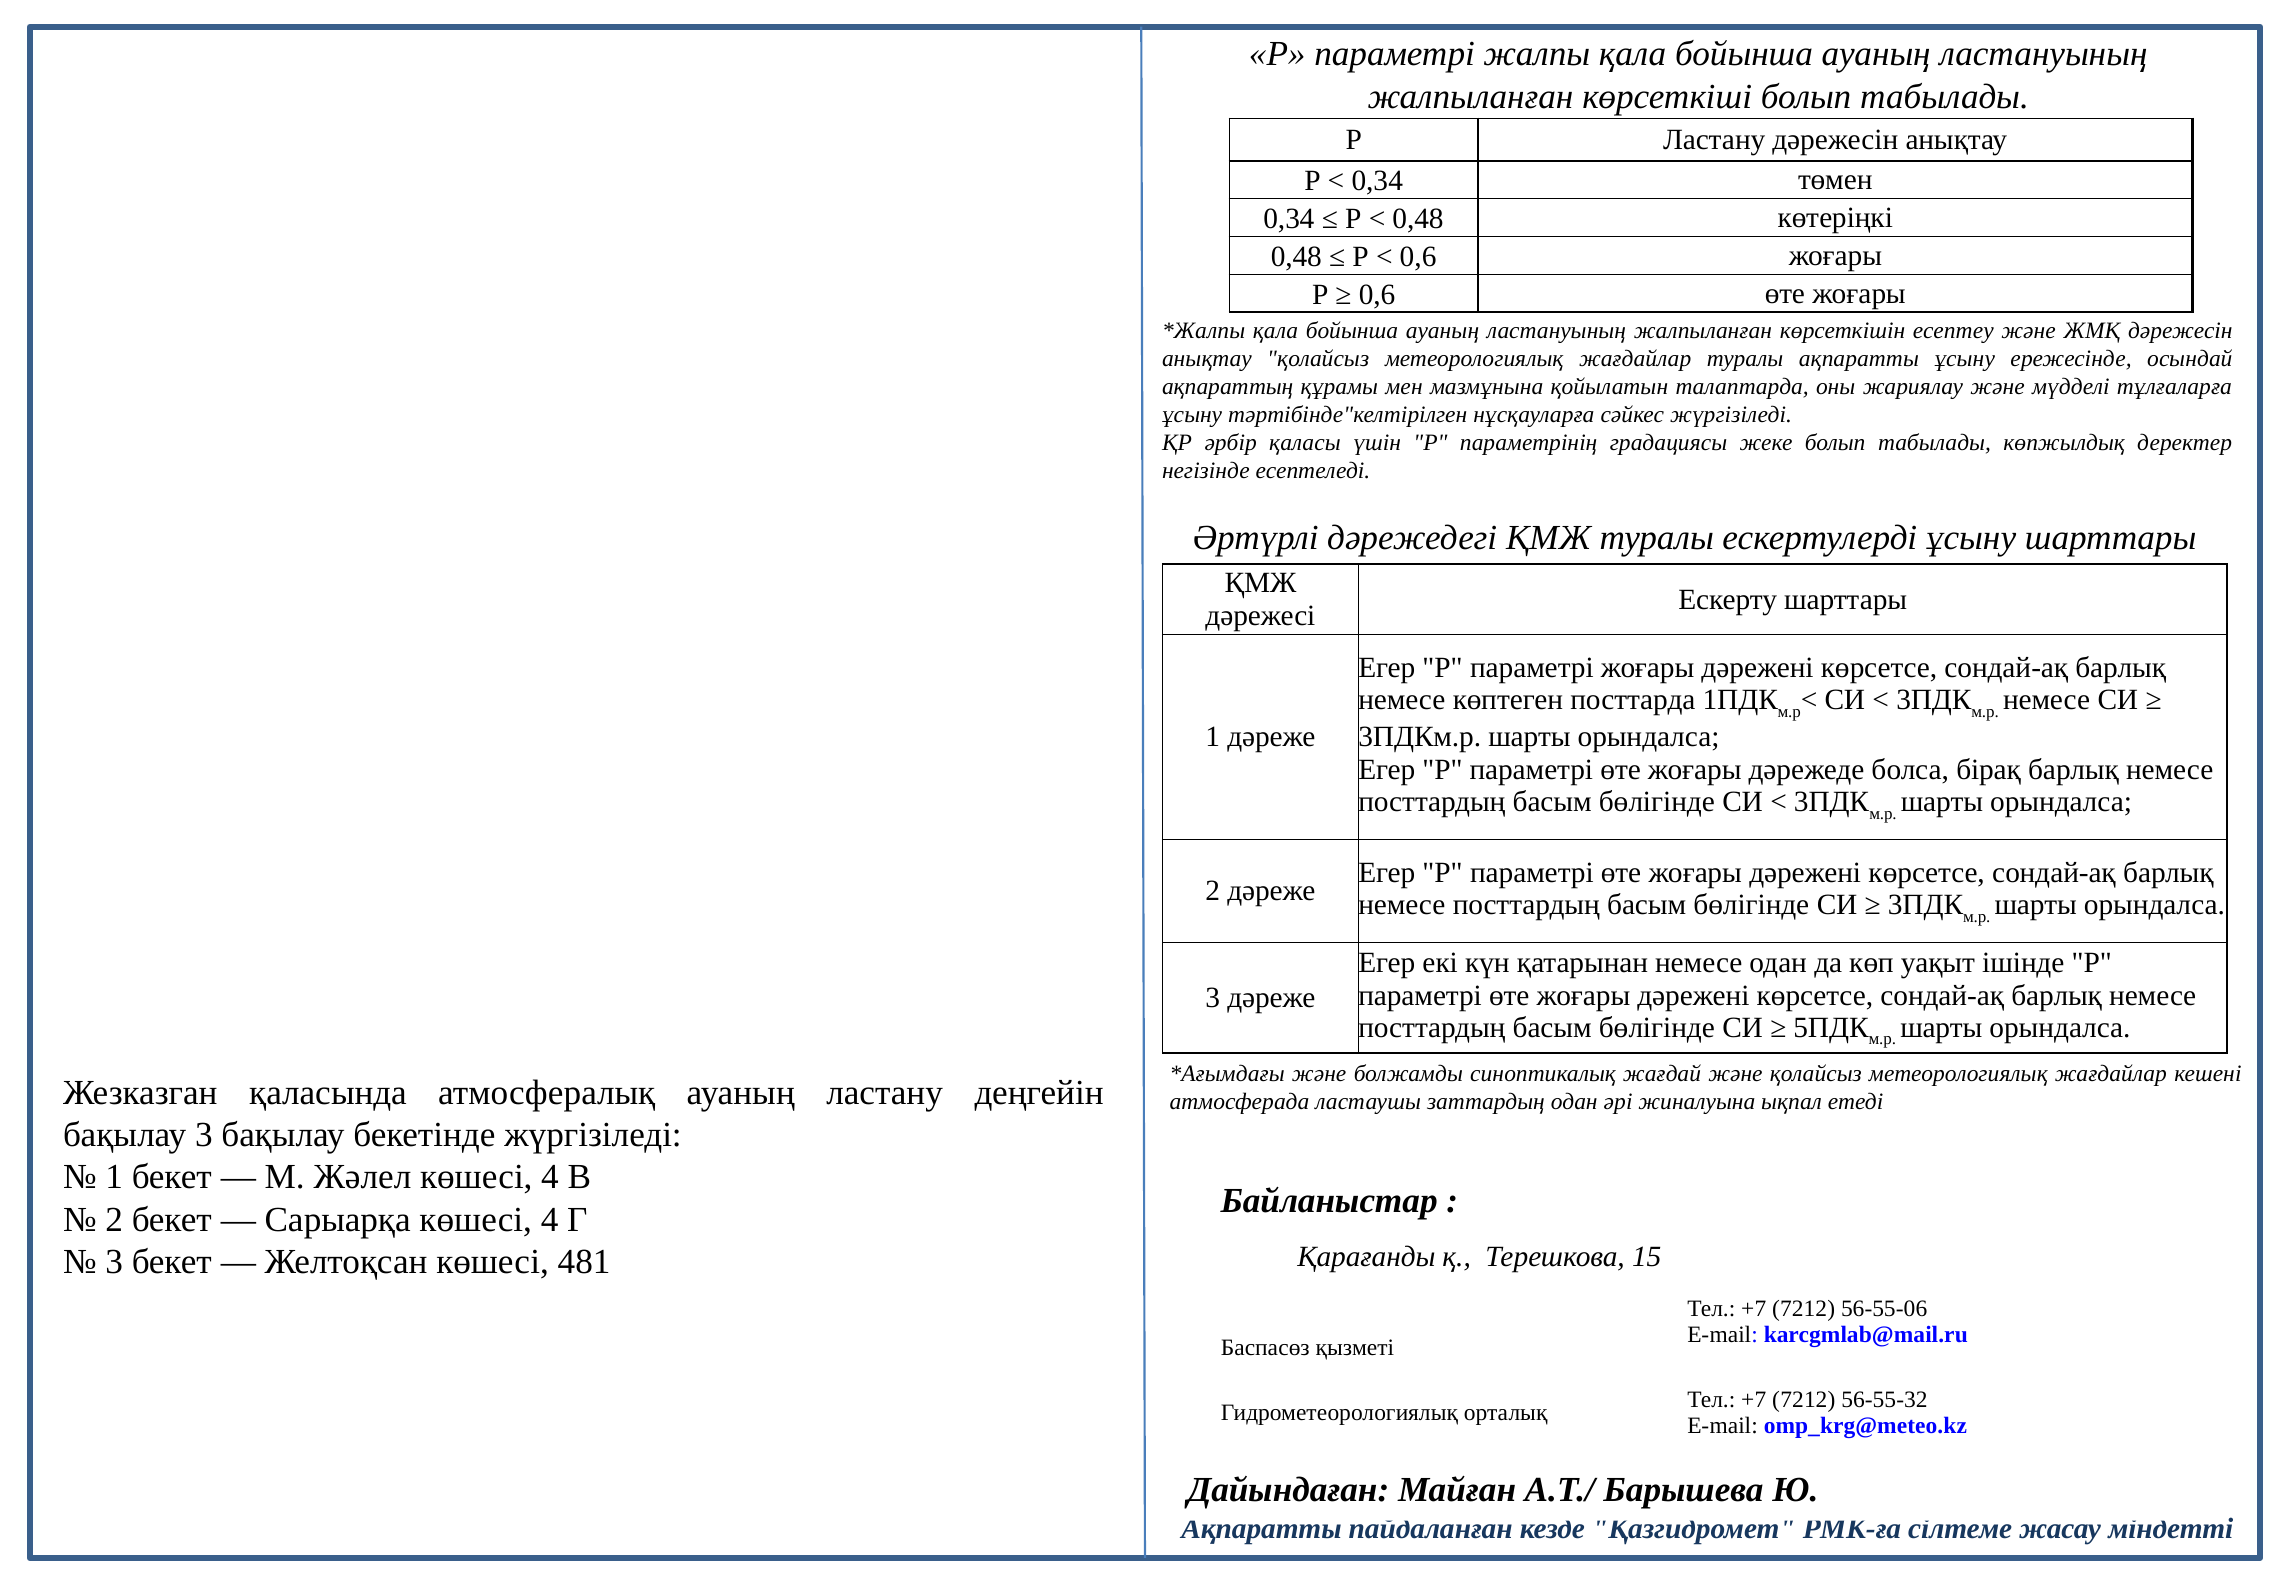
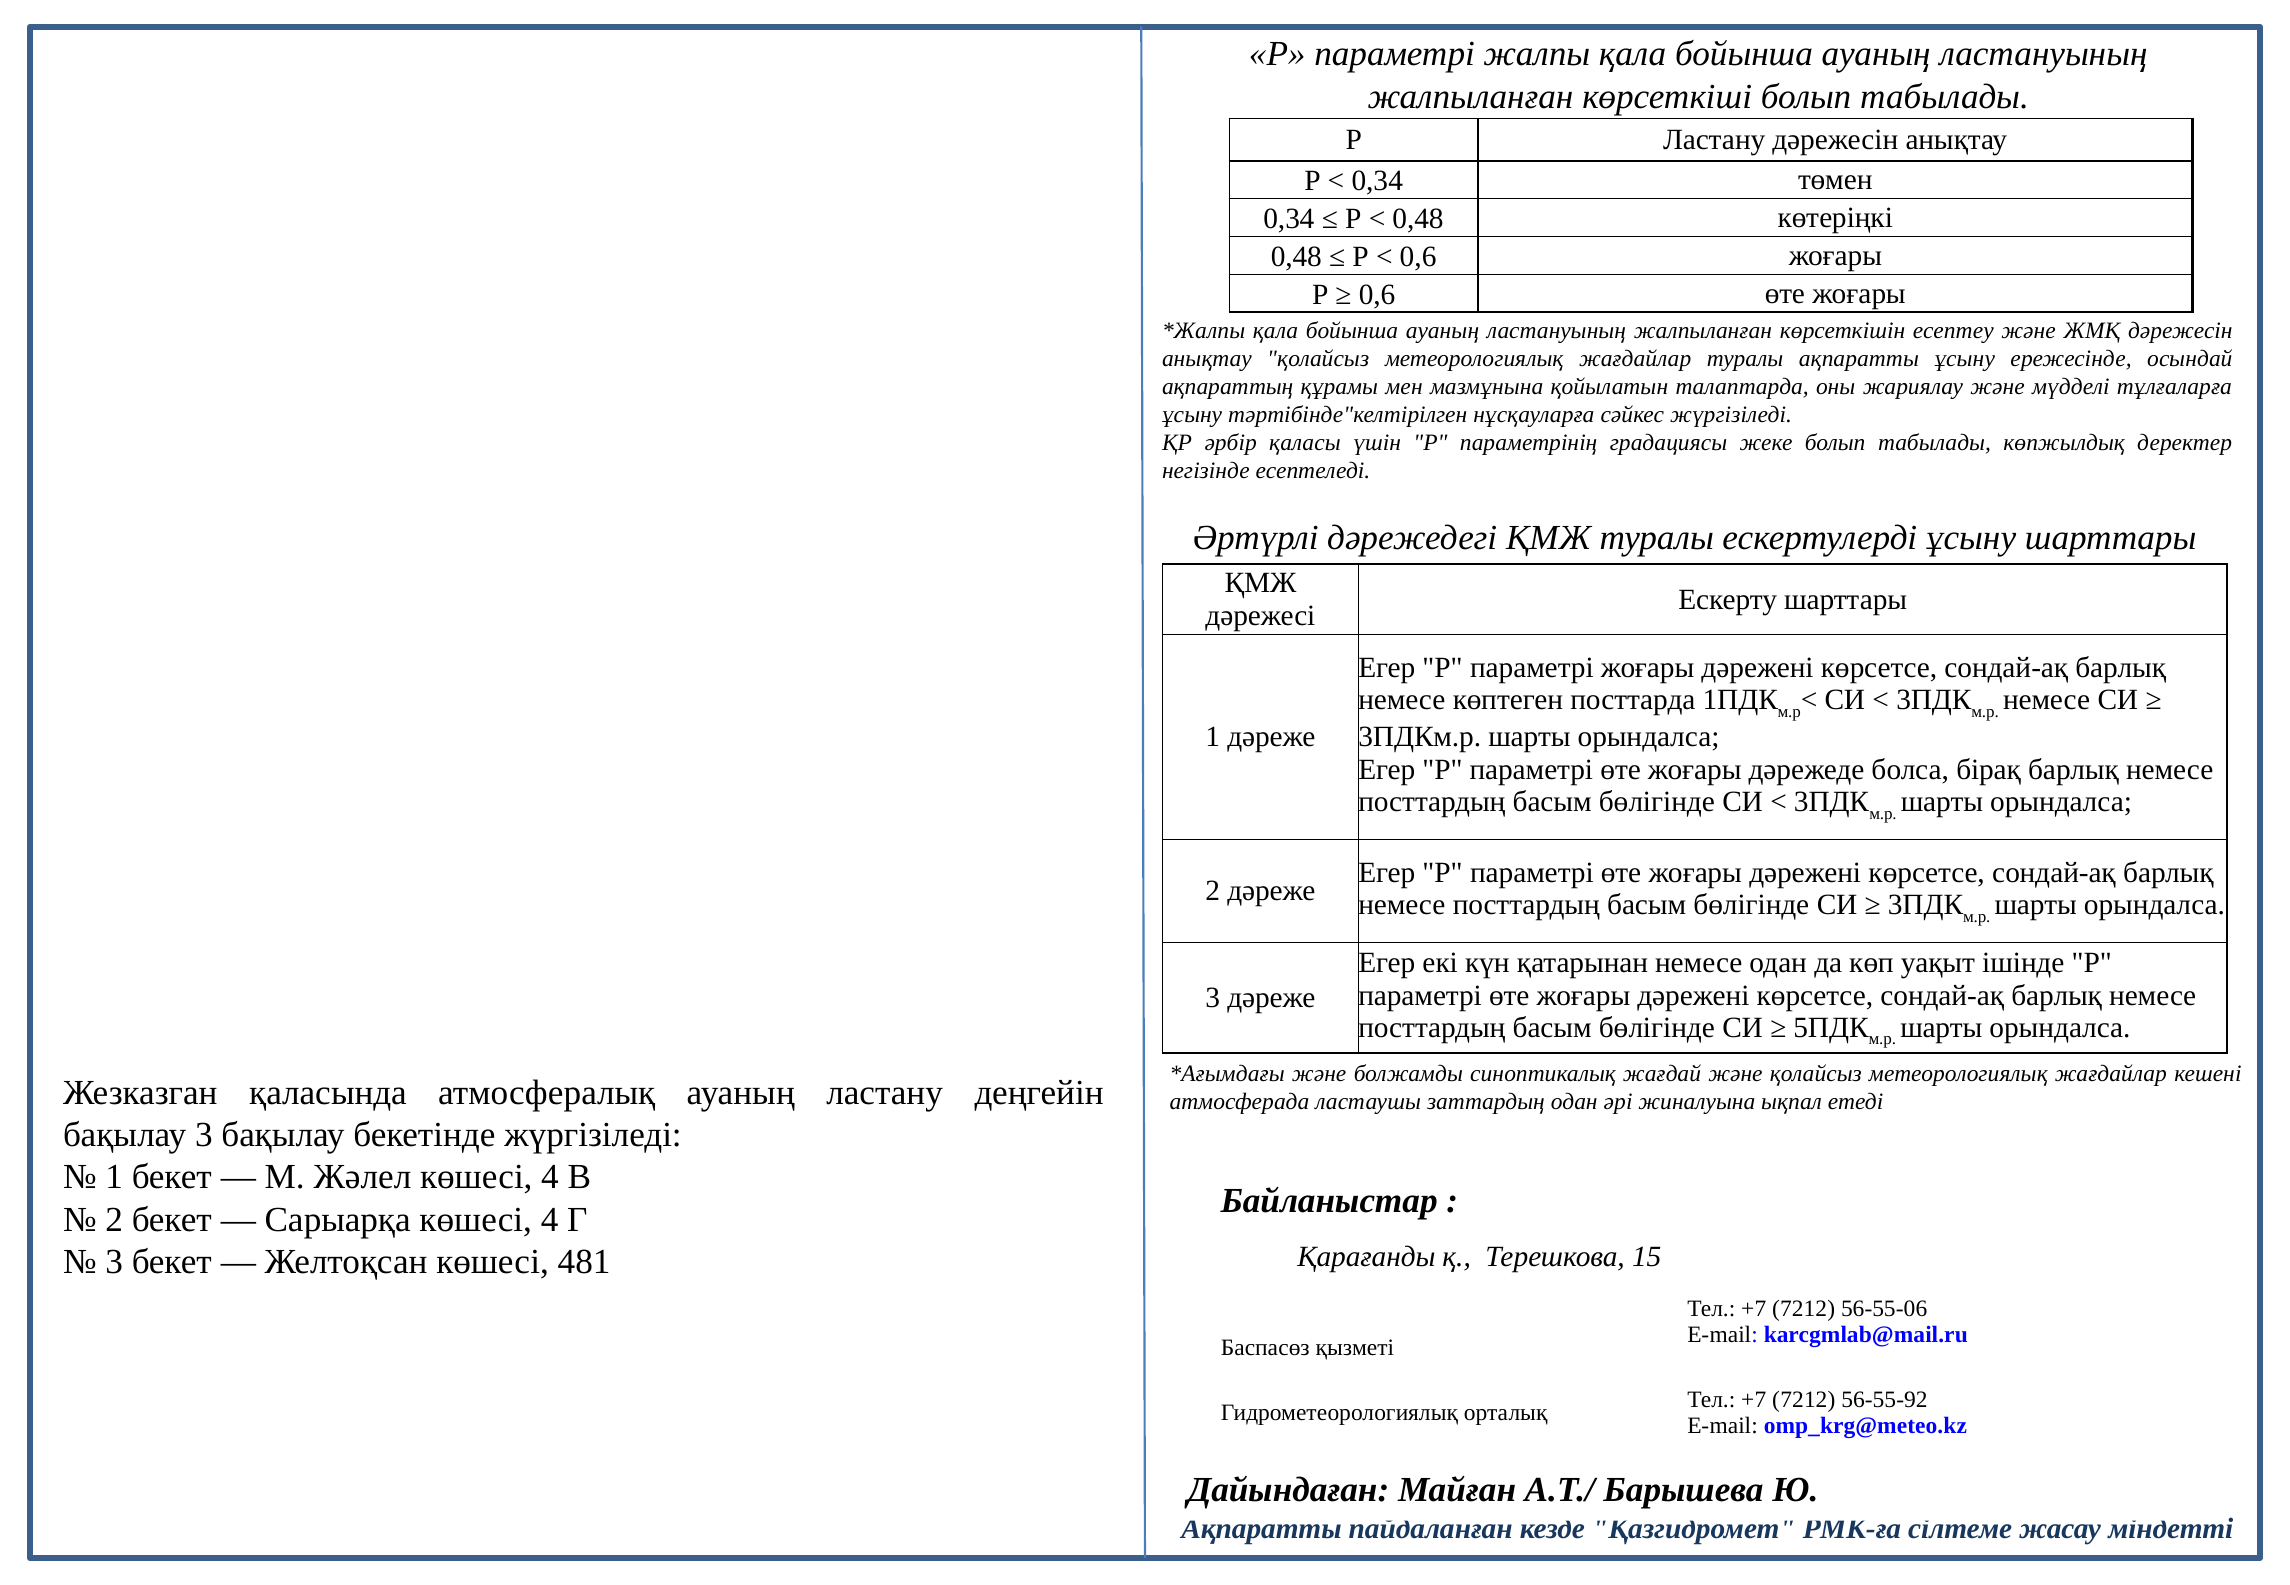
56-55-32: 56-55-32 -> 56-55-92 (1884, 1400)
